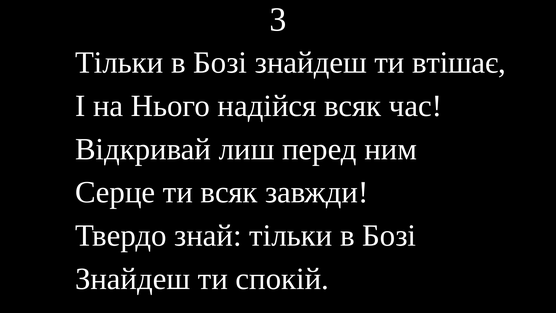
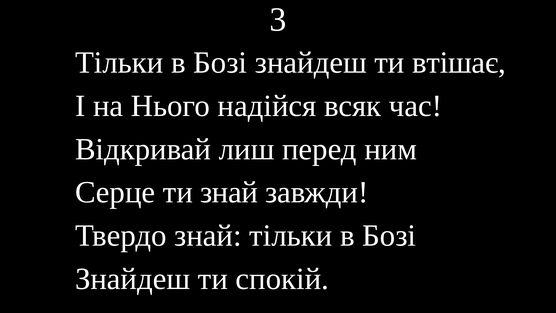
ти всяк: всяк -> знай (229, 192)
